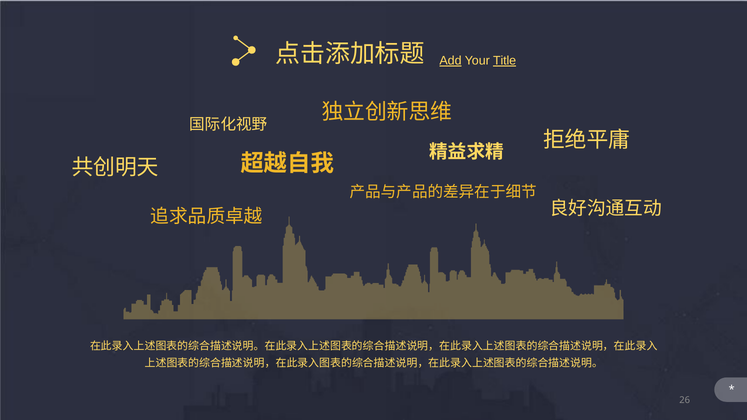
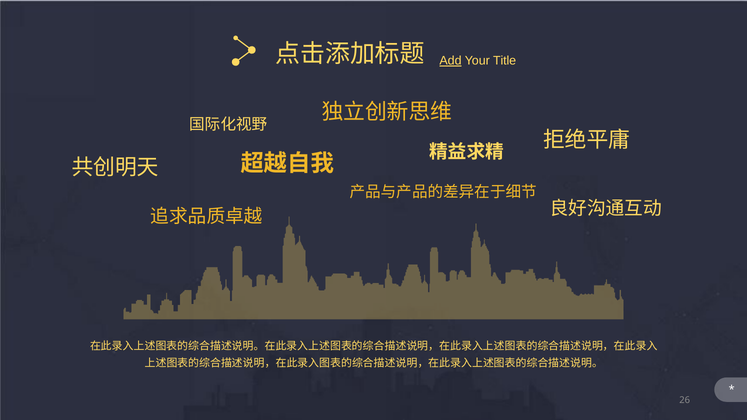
Title underline: present -> none (505, 61)
